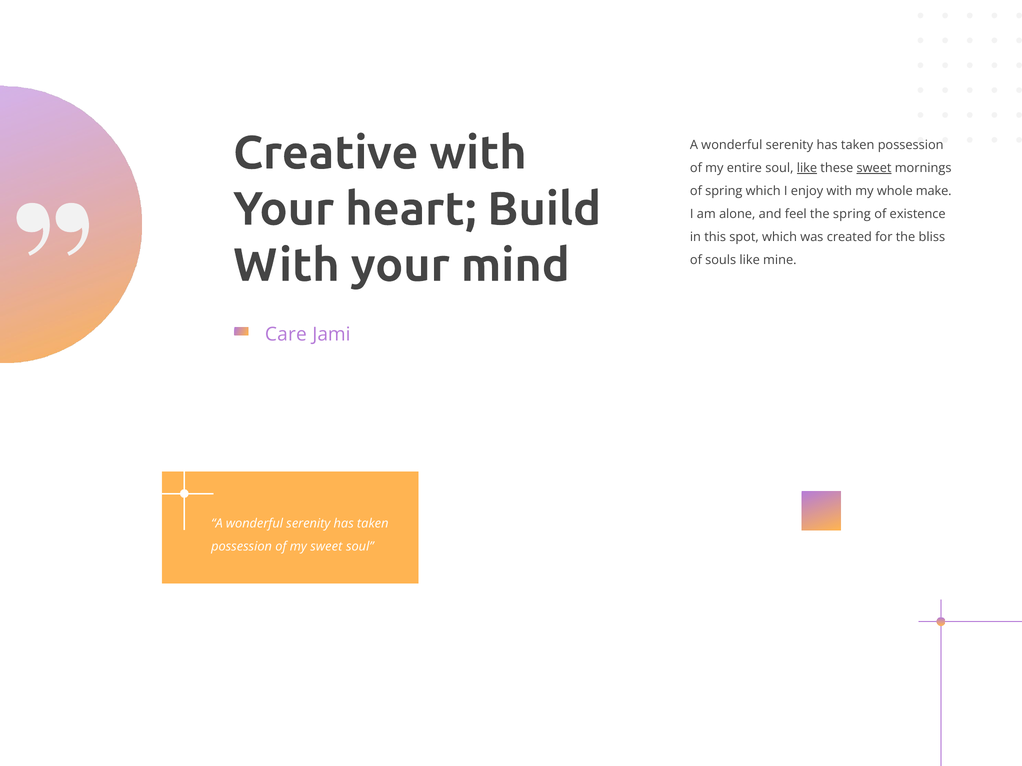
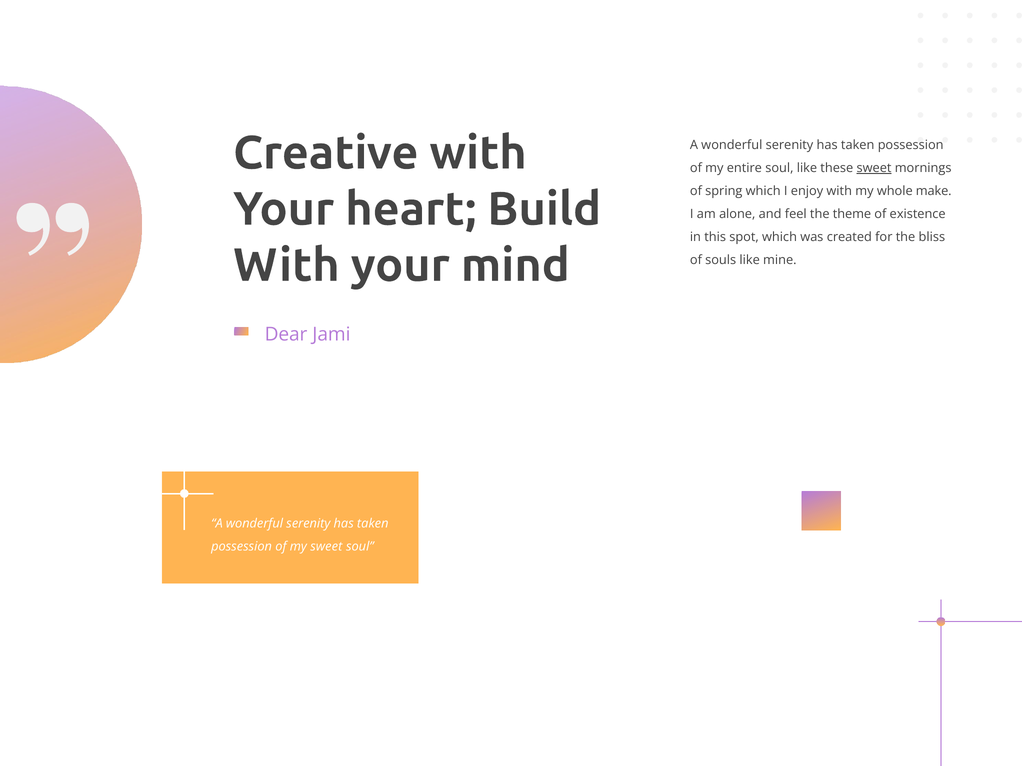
like underline: present -> none (807, 168)
the spring: spring -> theme (852, 214)
Care: Care -> Dear (286, 335)
